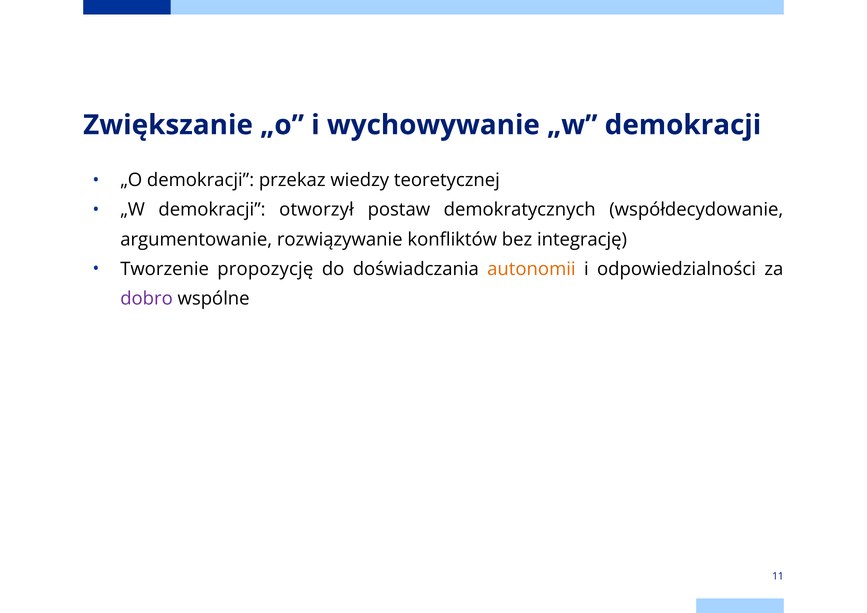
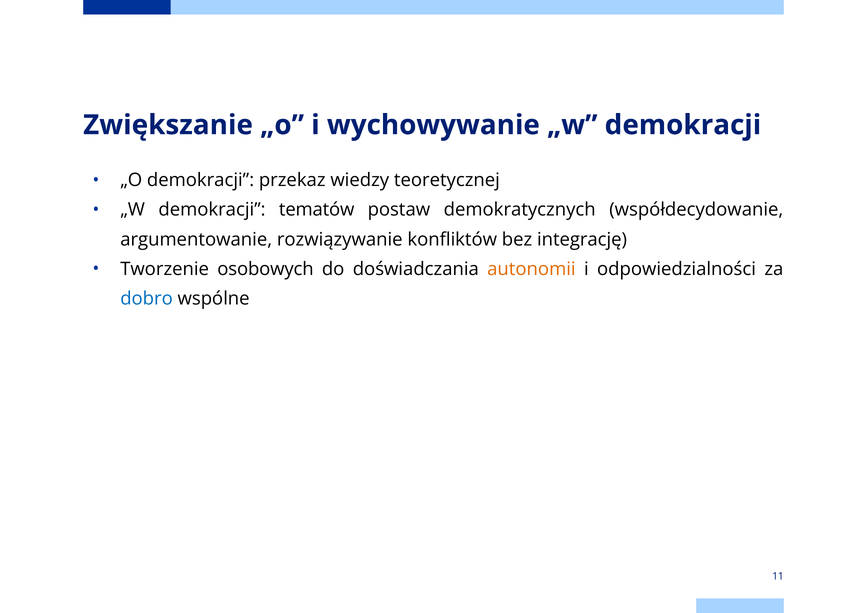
otworzył: otworzył -> tematów (317, 210)
propozycję: propozycję -> osobowych (266, 269)
dobro colour: purple -> blue (147, 299)
